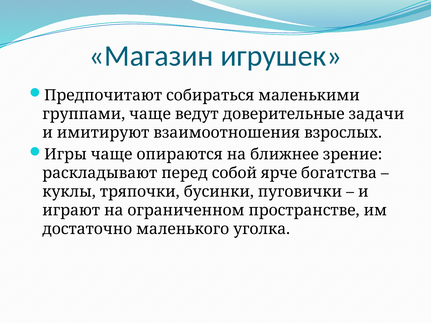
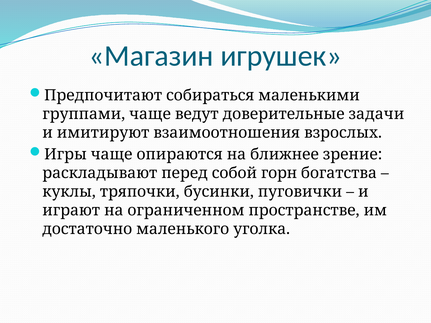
ярче: ярче -> горн (279, 173)
